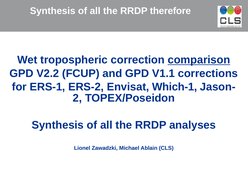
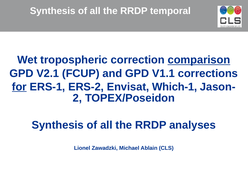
therefore: therefore -> temporal (170, 11)
V2.2: V2.2 -> V2.1 (48, 73)
for underline: none -> present (19, 87)
